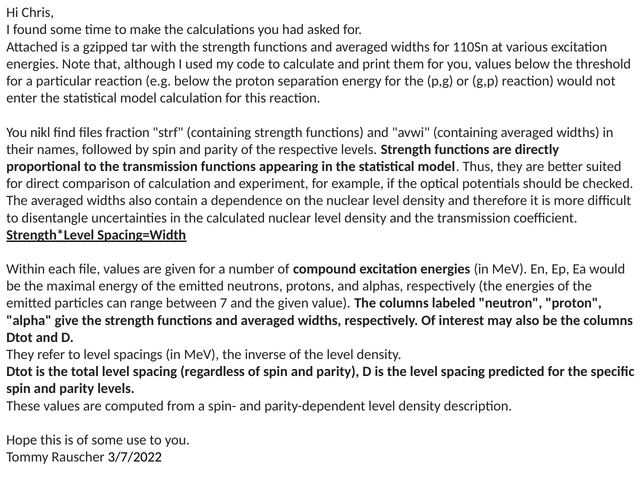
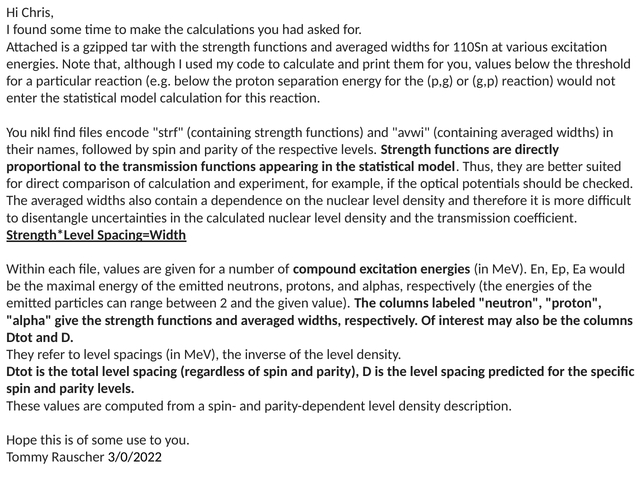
fraction: fraction -> encode (127, 132)
7: 7 -> 2 (224, 304)
3/7/2022: 3/7/2022 -> 3/0/2022 (135, 458)
